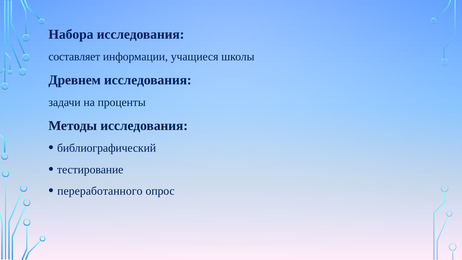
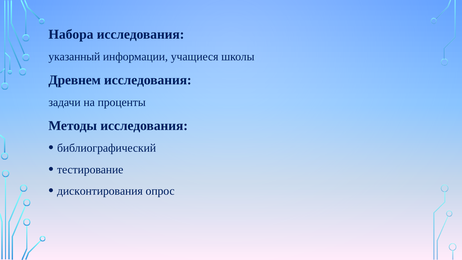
составляет: составляет -> указанный (74, 57)
переработанного: переработанного -> дисконтирования (100, 191)
